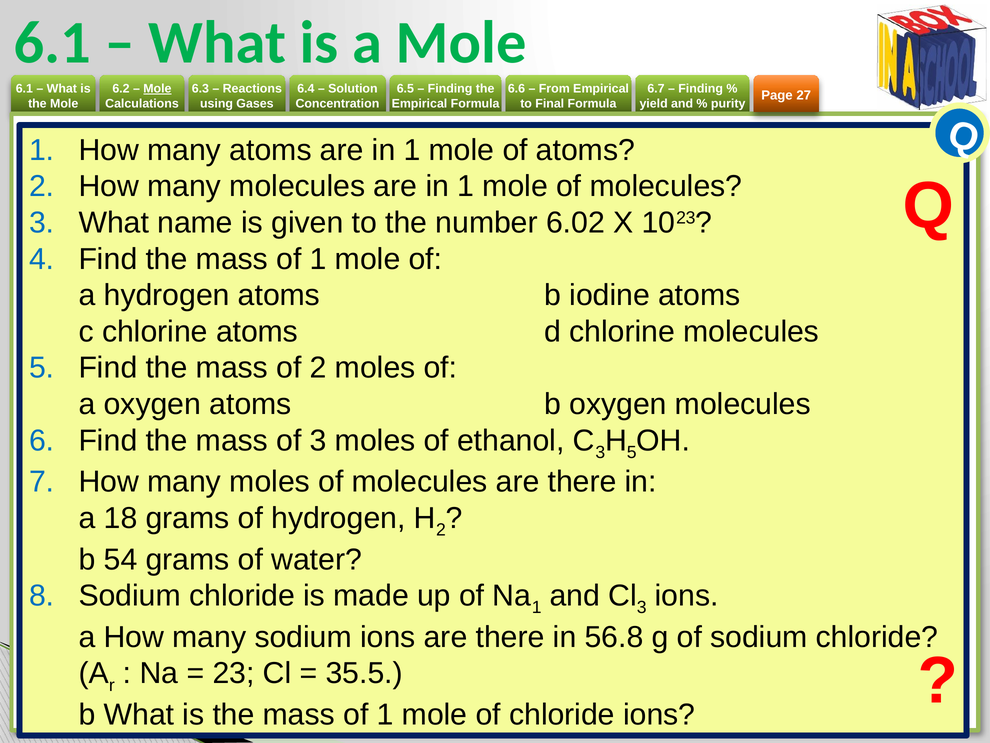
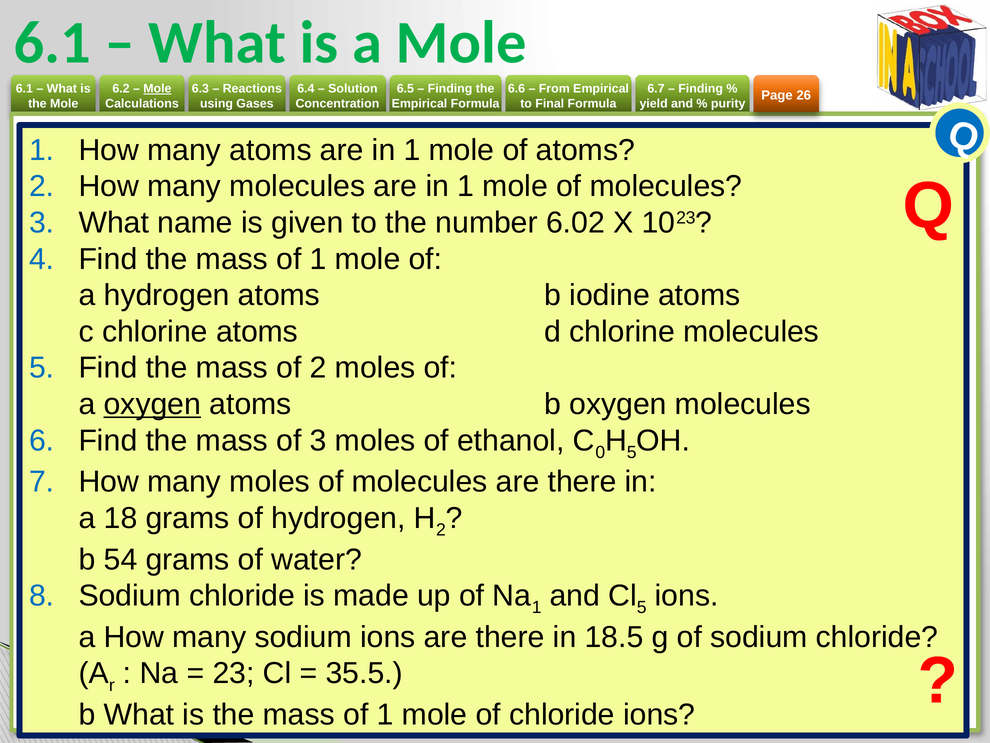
27: 27 -> 26 (804, 95)
oxygen underline: none -> present (152, 404)
C 3: 3 -> 0 (600, 452)
Cl 3: 3 -> 5 (642, 607)
56.8: 56.8 -> 18.5 (614, 637)
